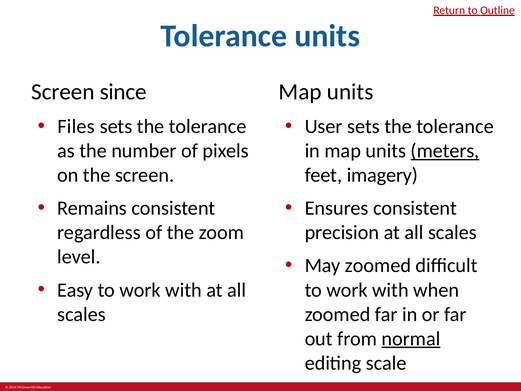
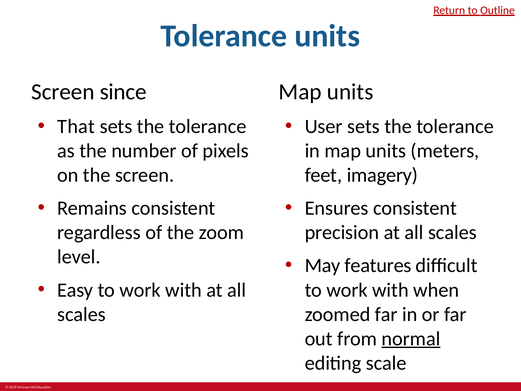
Files: Files -> That (76, 126)
meters underline: present -> none (445, 151)
May zoomed: zoomed -> features (378, 265)
